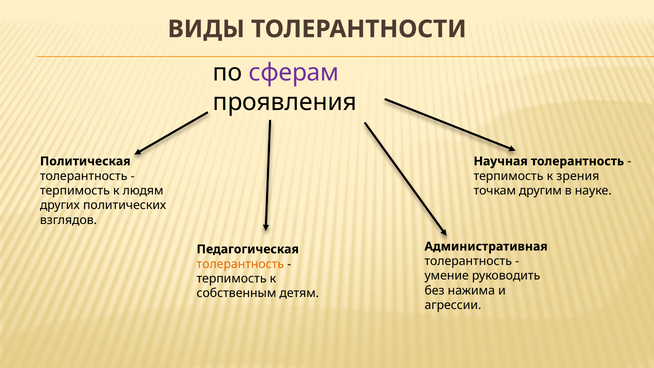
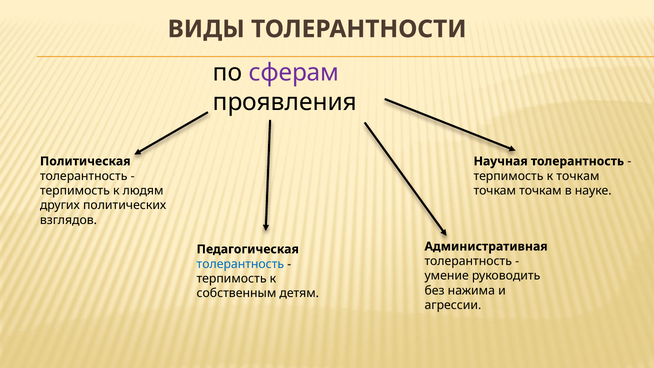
к зрения: зрения -> точкам (578, 176)
другим: другим -> точкам (540, 191)
толерантность colour: orange -> blue (240, 264)
